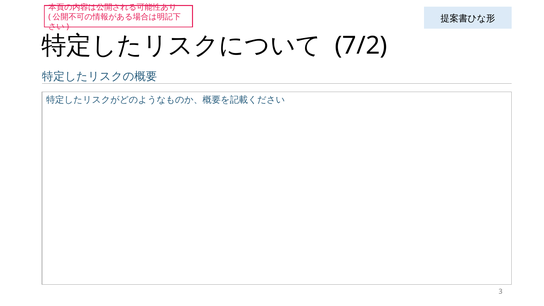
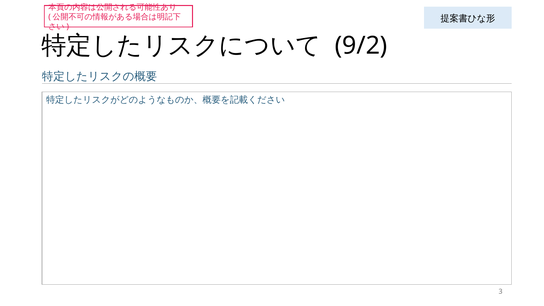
7/2: 7/2 -> 9/2 (361, 46)
